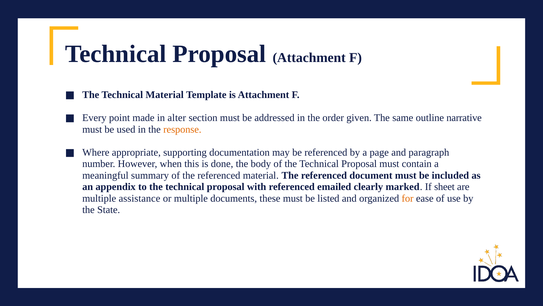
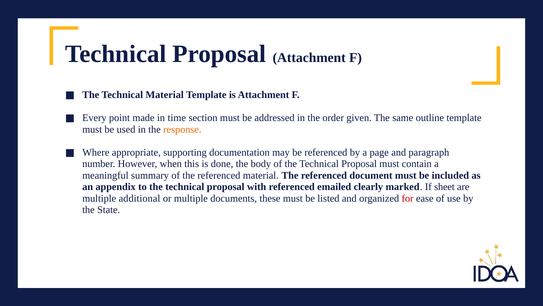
alter: alter -> time (177, 118)
outline narrative: narrative -> template (464, 118)
assistance: assistance -> additional (139, 198)
for colour: orange -> red (408, 198)
